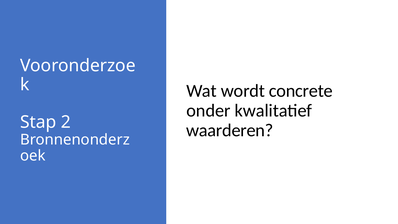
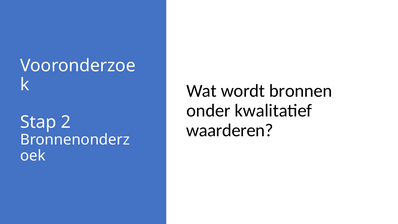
concrete: concrete -> bronnen (301, 91)
